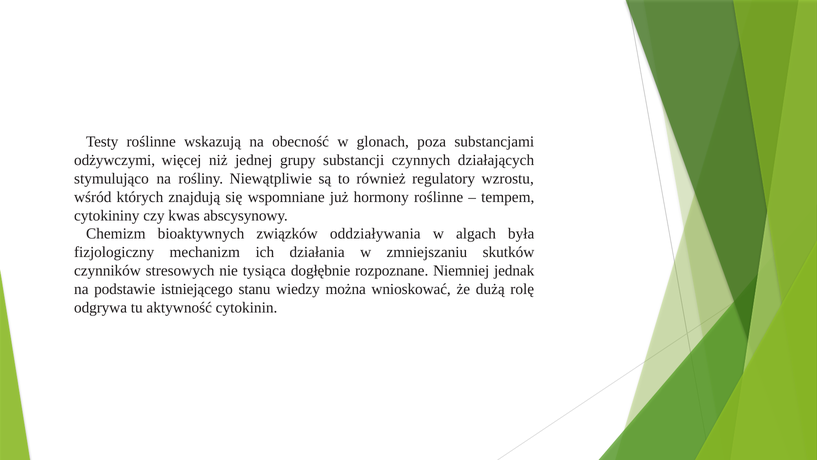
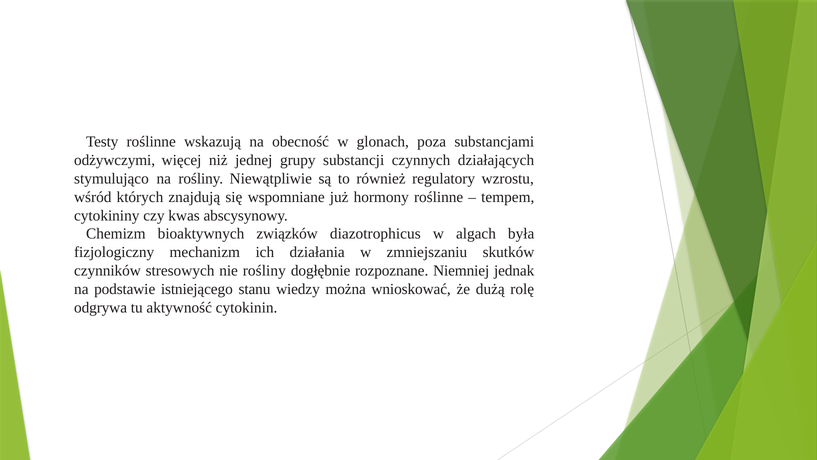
oddziaływania: oddziaływania -> diazotrophicus (375, 234)
nie tysiąca: tysiąca -> rośliny (264, 270)
